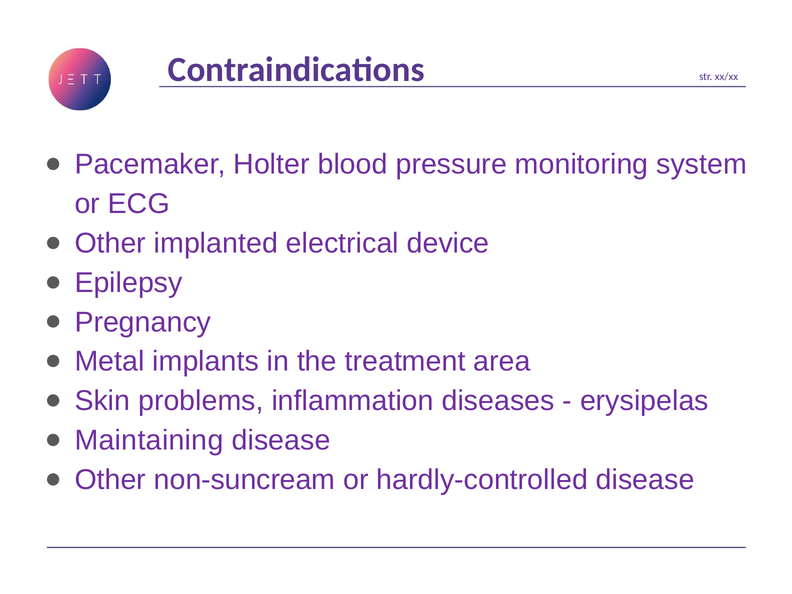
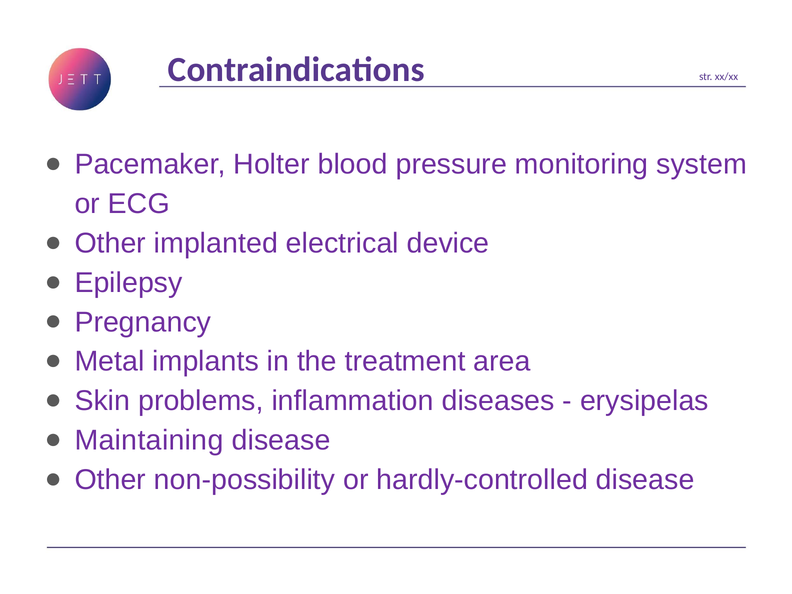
non-suncream: non-suncream -> non-possibility (245, 480)
